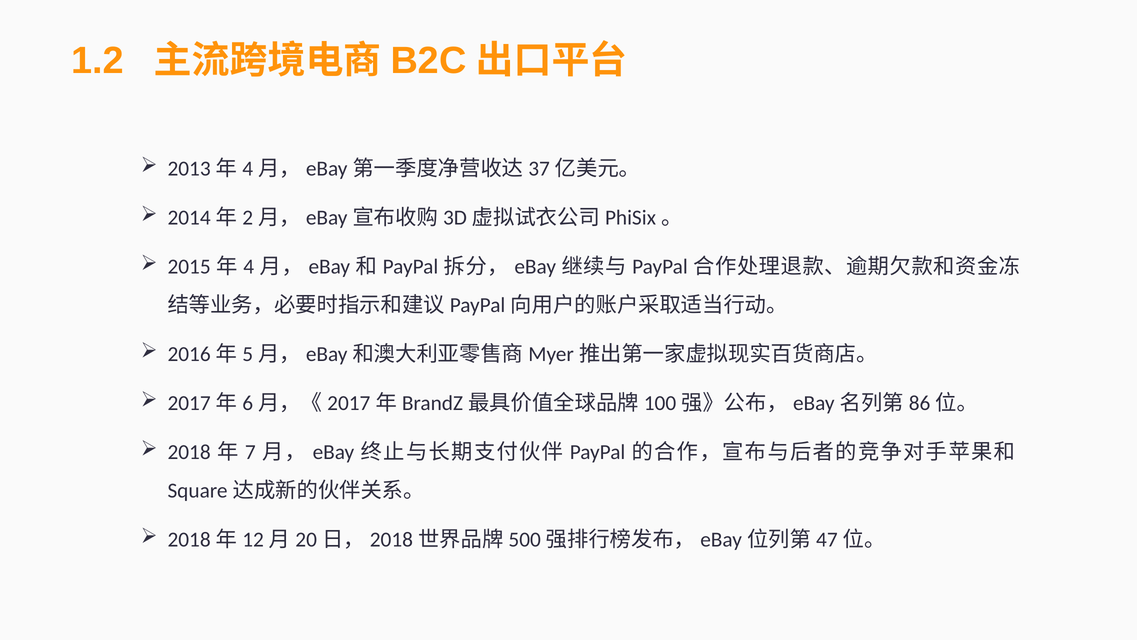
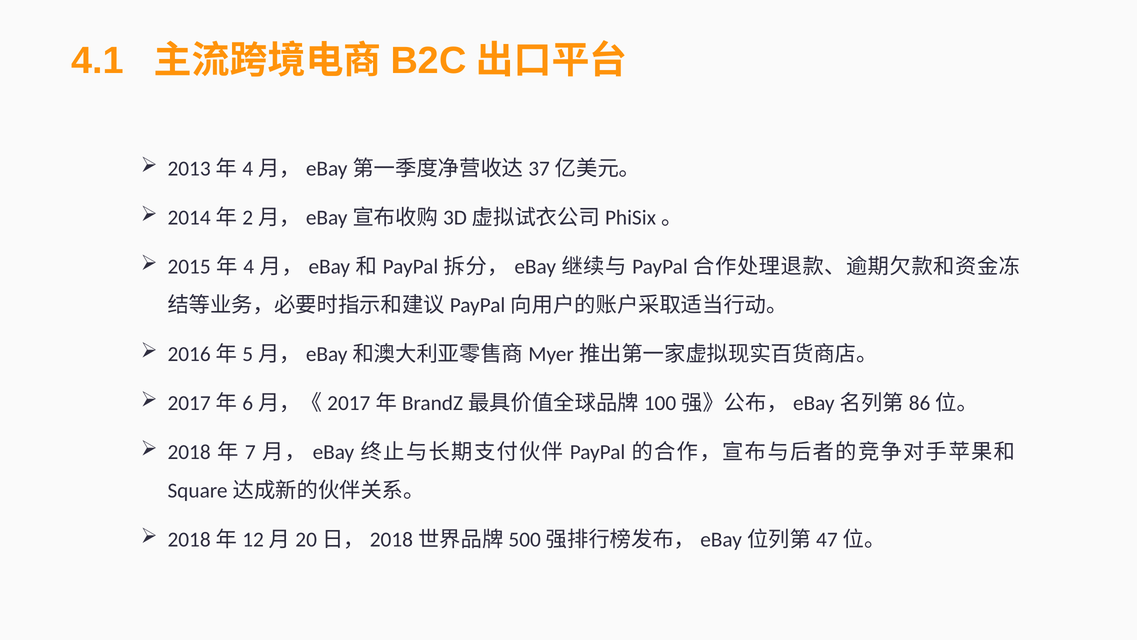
1.2: 1.2 -> 4.1 (97, 61)
